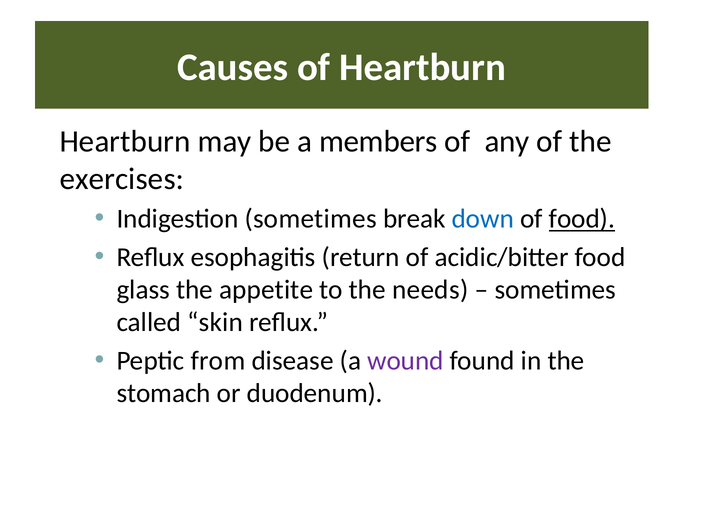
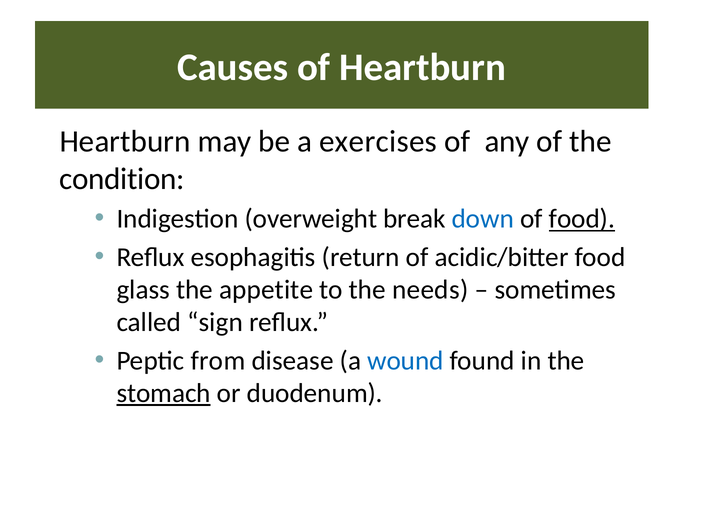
members: members -> exercises (378, 141)
exercises: exercises -> condition (122, 179)
Indigestion sometimes: sometimes -> overweight (311, 219)
skin: skin -> sign (215, 322)
wound colour: purple -> blue (405, 360)
stomach underline: none -> present (164, 393)
